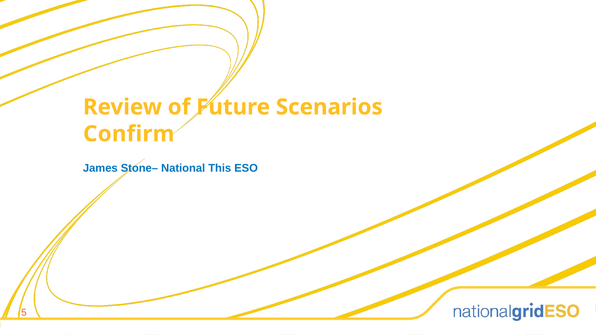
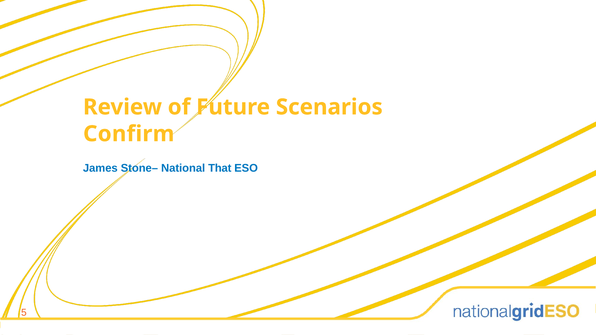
This: This -> That (220, 168)
